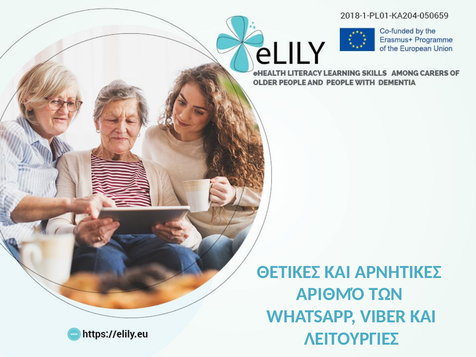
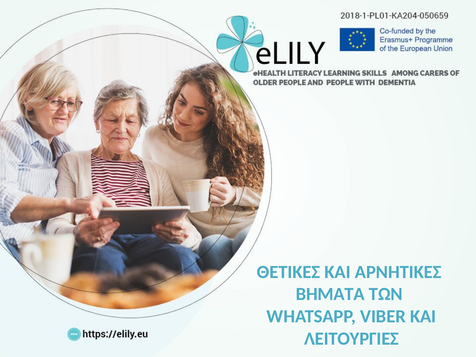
ΑΡΙΘΜΌ: ΑΡΙΘΜΌ -> ΒΗΜΑΤΑ (330, 294)
